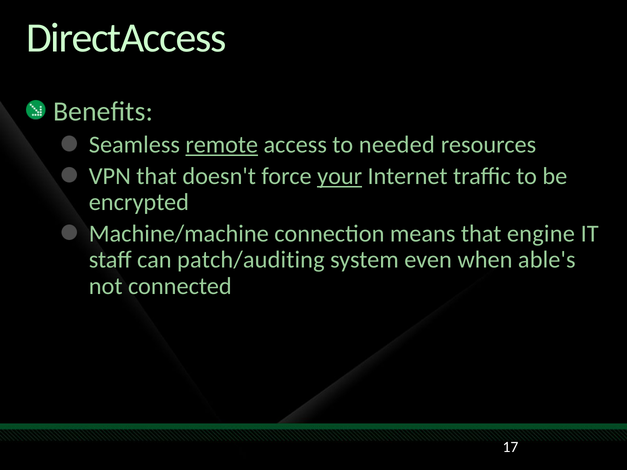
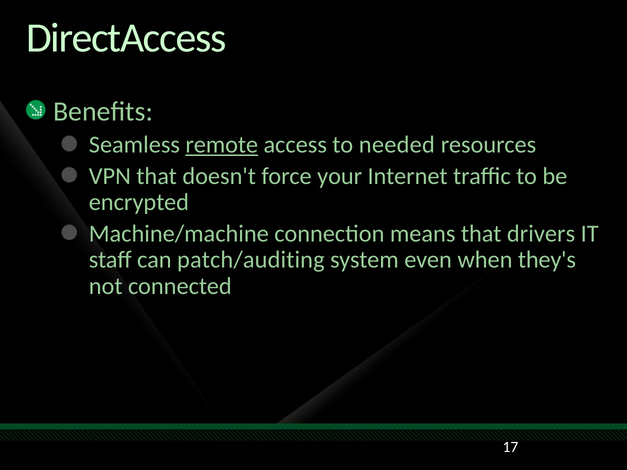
your underline: present -> none (340, 176)
engine: engine -> drivers (541, 234)
able's: able's -> they's (547, 260)
